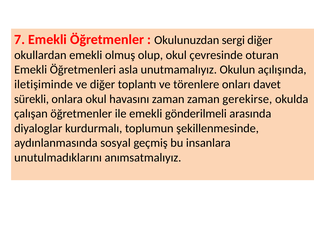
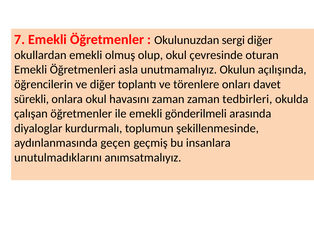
iletişiminde: iletişiminde -> öğrencilerin (44, 85)
gerekirse: gerekirse -> tedbirleri (247, 99)
sosyal: sosyal -> geçen (115, 143)
